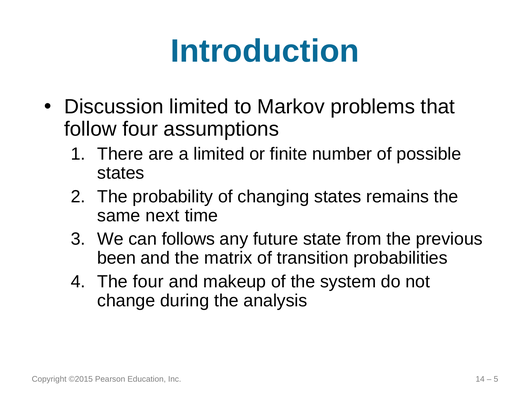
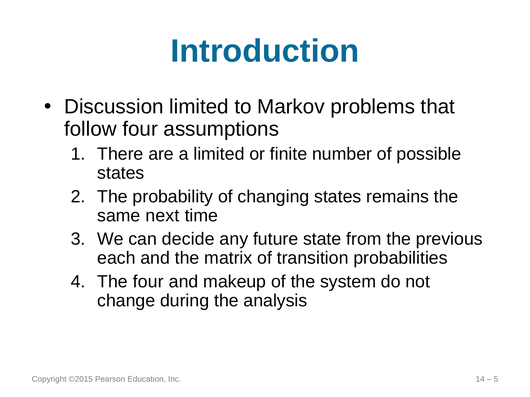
follows: follows -> decide (188, 239)
been: been -> each (116, 258)
